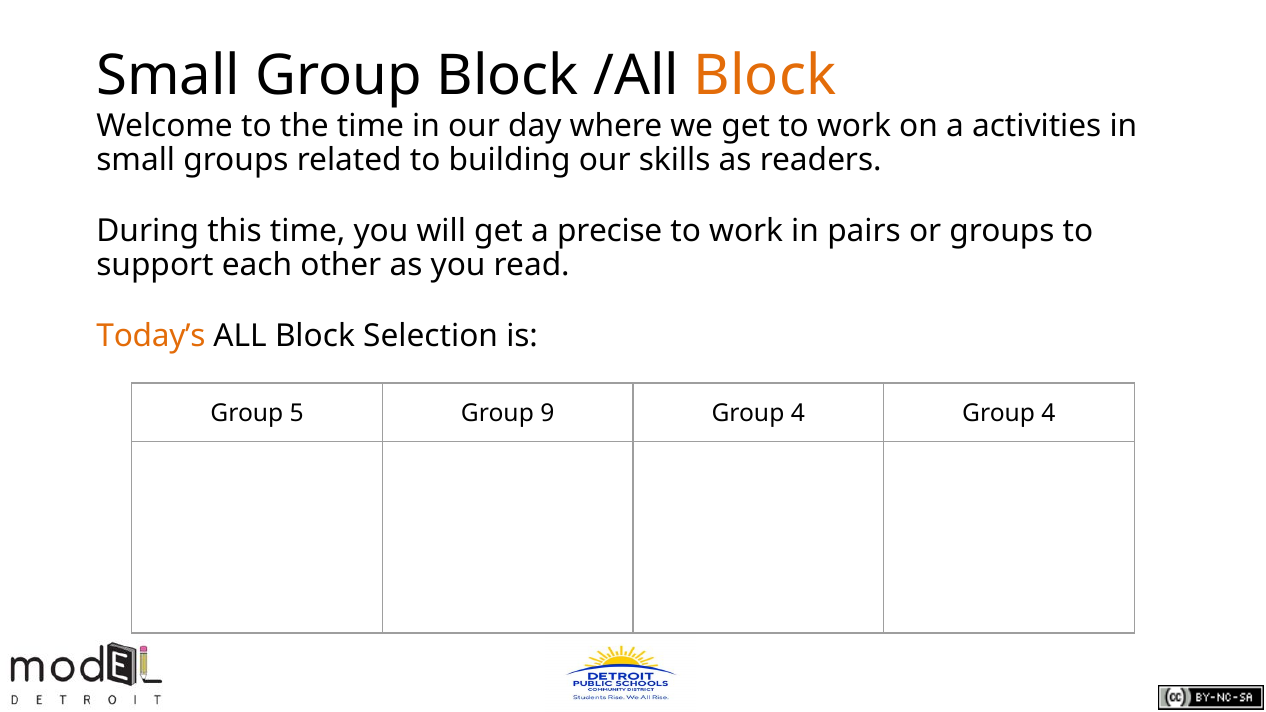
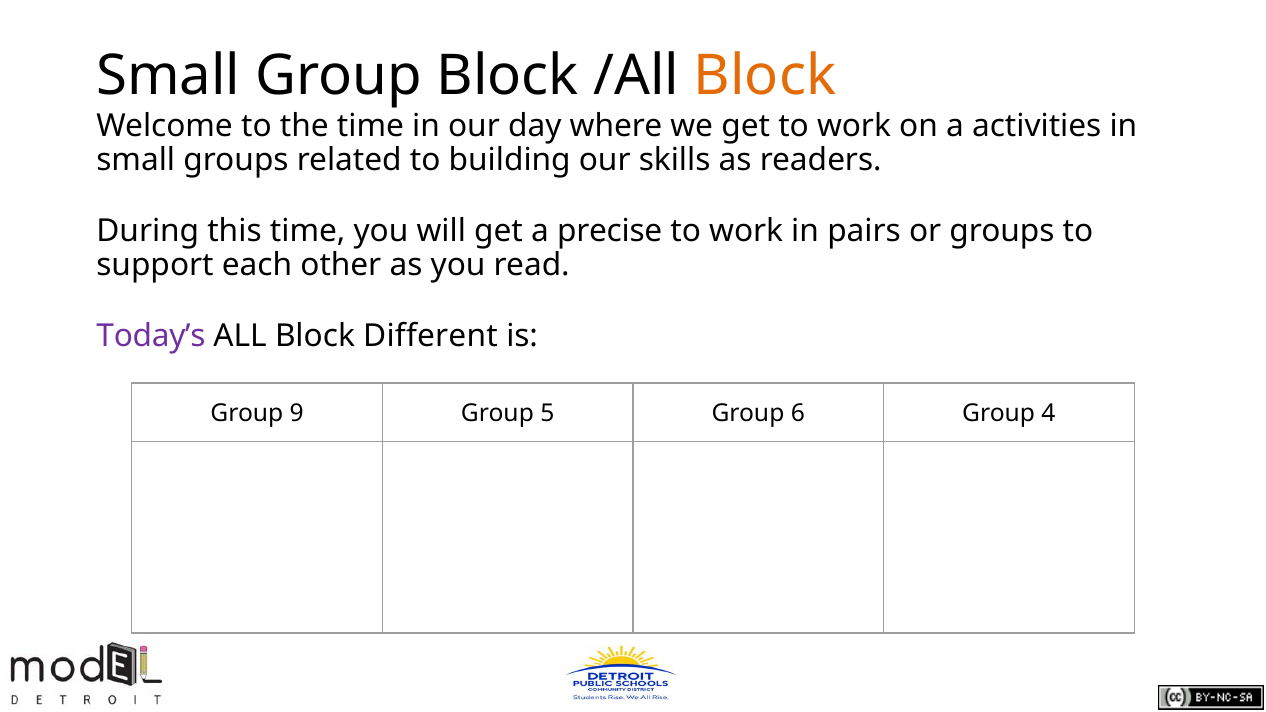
Today’s colour: orange -> purple (151, 337)
Selection: Selection -> Different (430, 337)
5: 5 -> 9 (297, 414)
9: 9 -> 5 (547, 414)
4: 4 -> 6 (798, 414)
